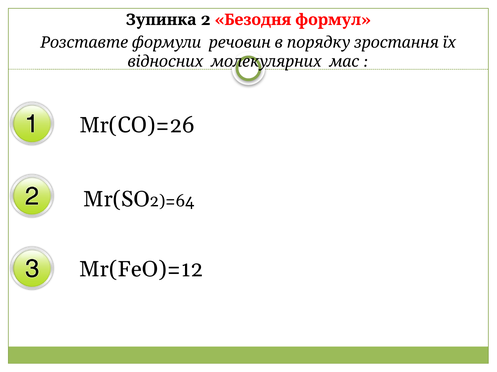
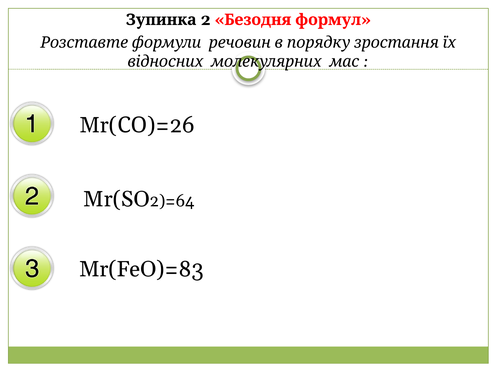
Mr(FeO)=12: Mr(FeO)=12 -> Mr(FeO)=83 (141, 270)
